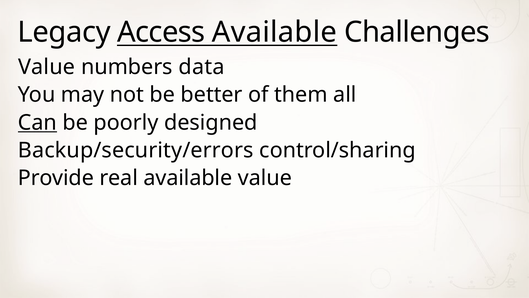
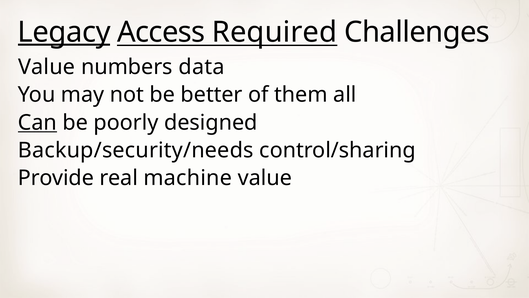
Legacy underline: none -> present (64, 32)
Access Available: Available -> Required (274, 32)
Backup/security/errors: Backup/security/errors -> Backup/security/needs (136, 150)
real available: available -> machine (188, 178)
